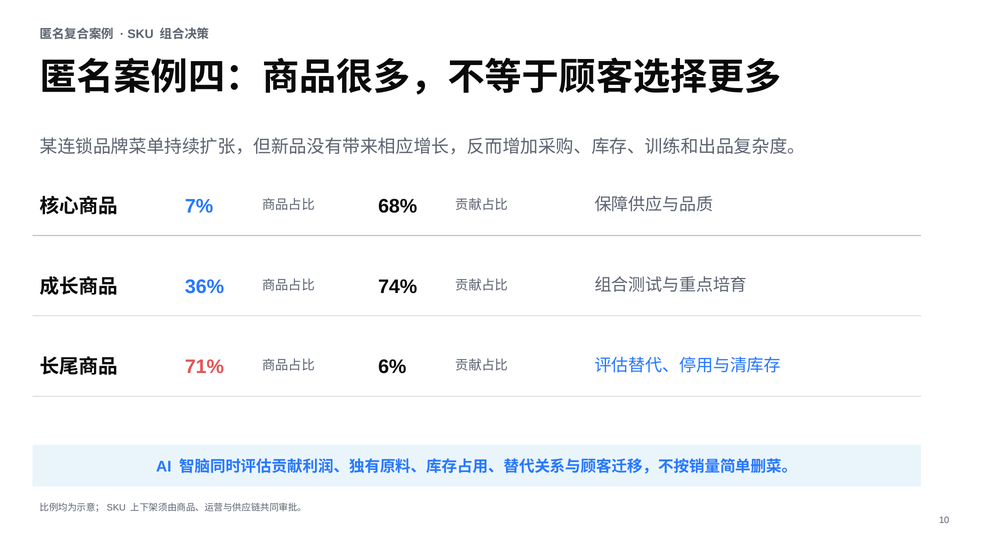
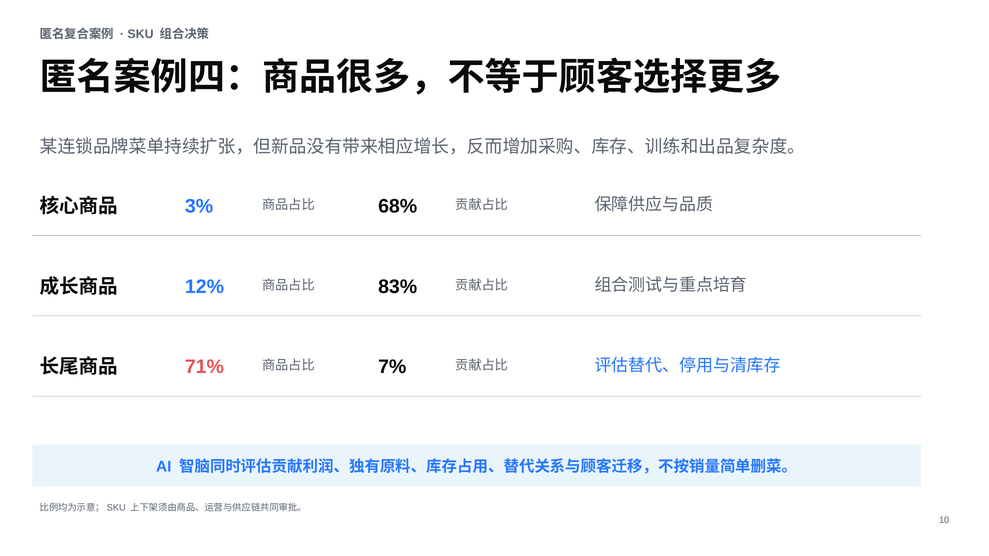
7%: 7% -> 3% (199, 206)
36%: 36% -> 12% (204, 287)
74%: 74% -> 83% (398, 287)
6%: 6% -> 7% (392, 367)
